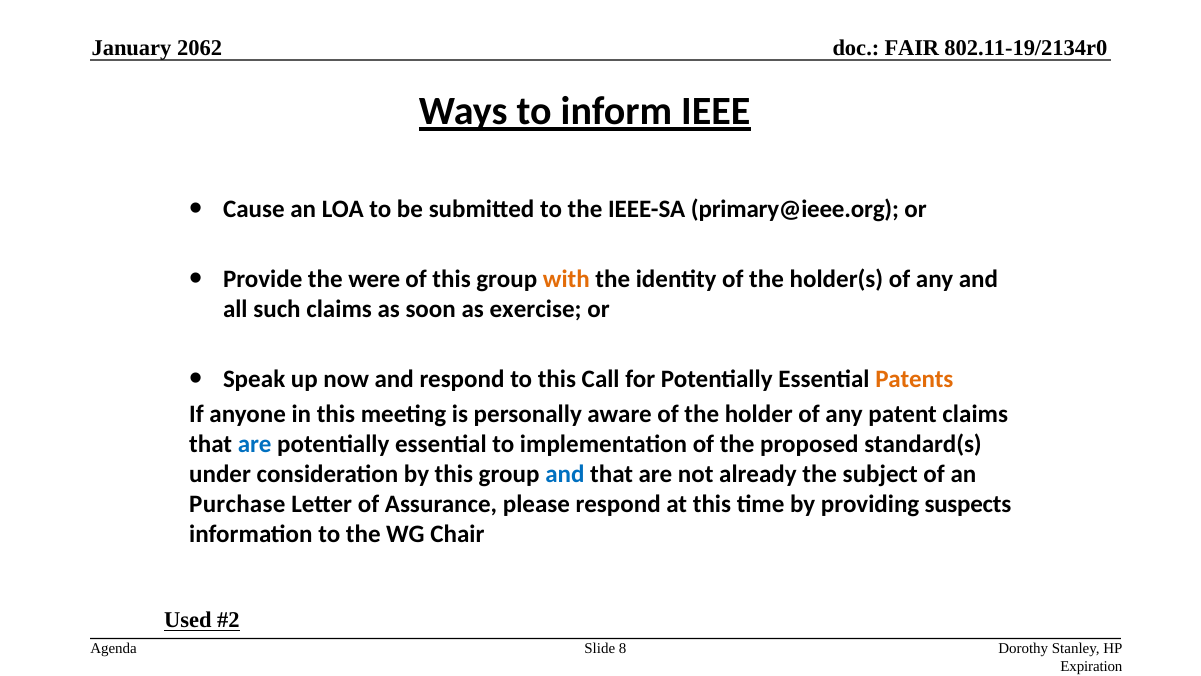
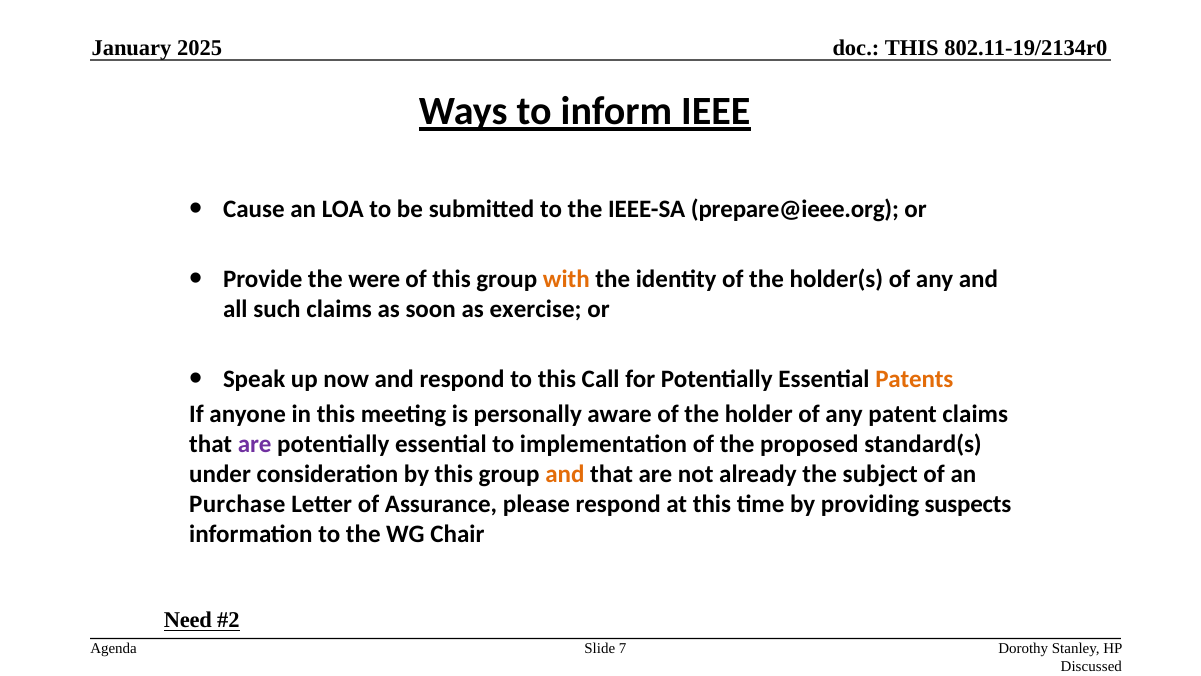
2062: 2062 -> 2025 (200, 48)
FAIR: FAIR -> THIS (912, 48)
primary@ieee.org: primary@ieee.org -> prepare@ieee.org (795, 209)
are colour: blue -> purple (255, 444)
and colour: blue -> orange (565, 474)
Used: Used -> Need (188, 620)
8: 8 -> 7 (623, 648)
Expiration: Expiration -> Discussed (1091, 666)
